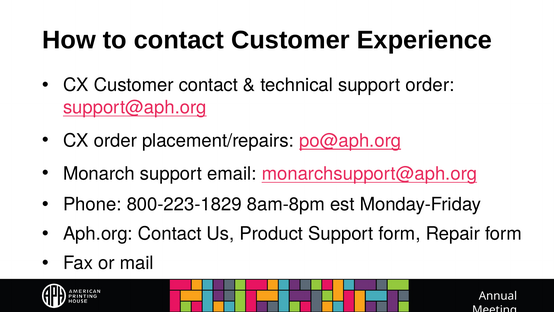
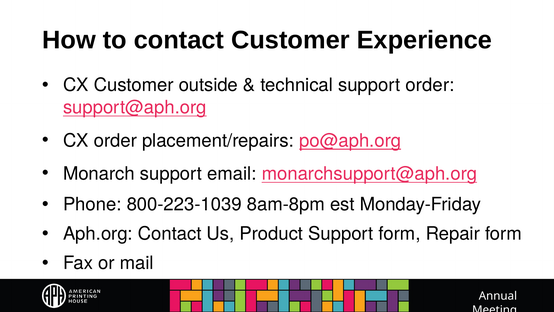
Customer contact: contact -> outside (208, 85)
800-223-1829: 800-223-1829 -> 800-223-1039 (184, 204)
